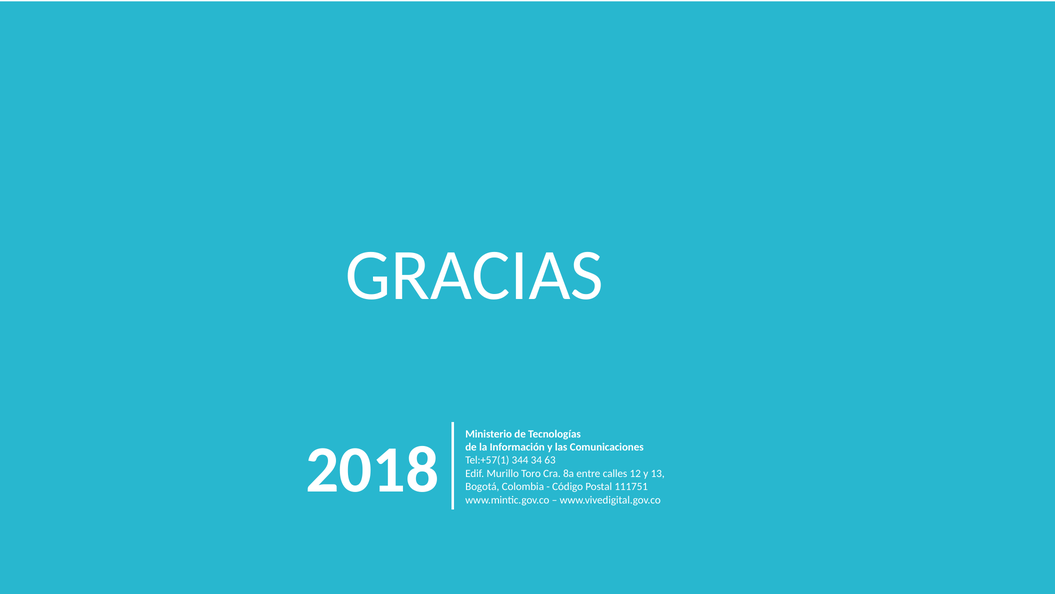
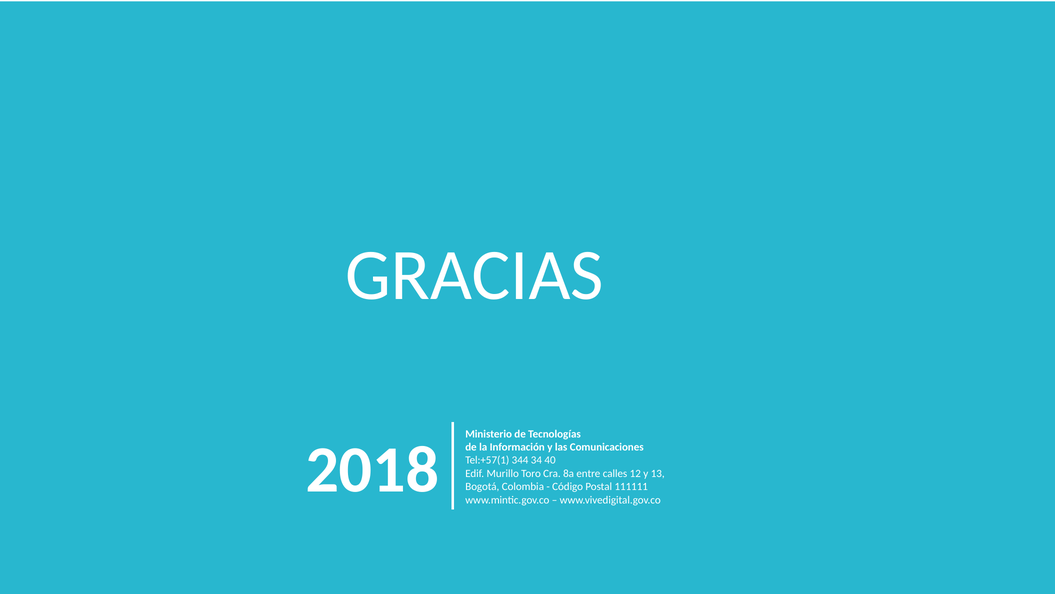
63: 63 -> 40 (550, 460)
111751: 111751 -> 111111 (631, 486)
